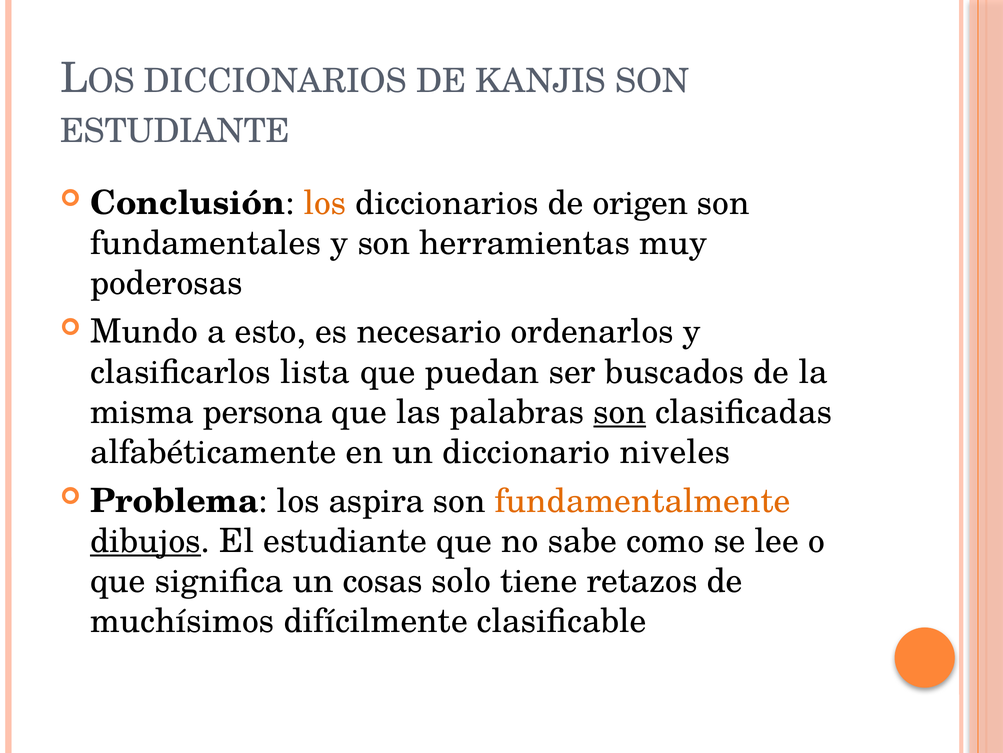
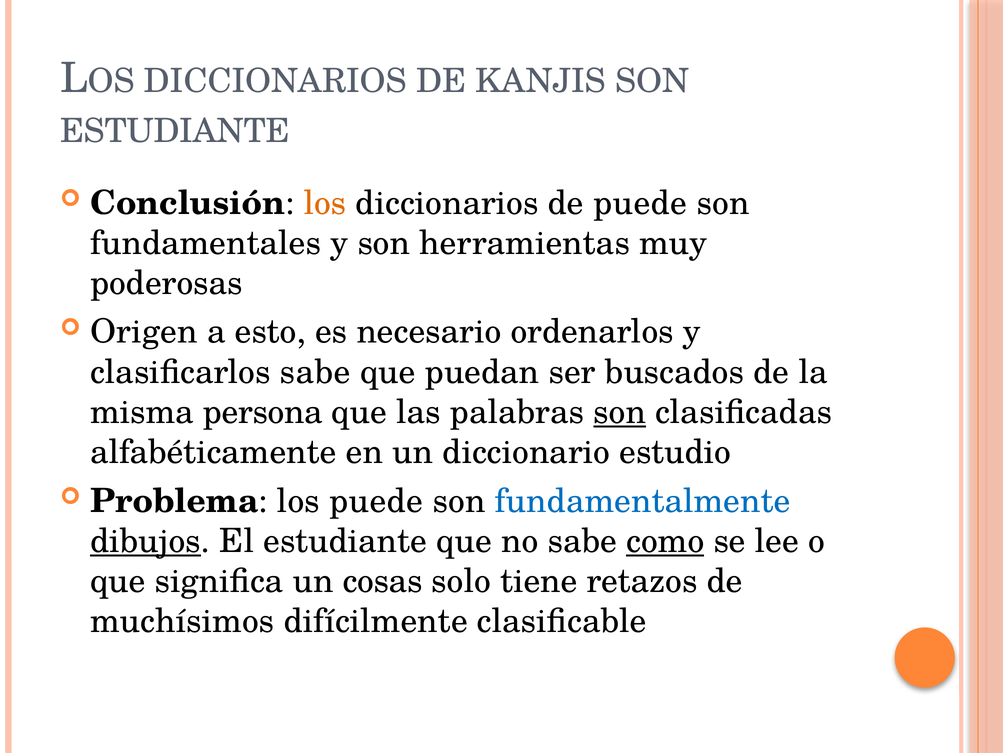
de origen: origen -> puede (640, 203)
Mundo: Mundo -> Origen (144, 332)
clasificarlos lista: lista -> sabe (315, 372)
niveles: niveles -> estudio (675, 452)
los aspira: aspira -> puede (376, 500)
fundamentalmente colour: orange -> blue (643, 500)
como underline: none -> present (665, 541)
